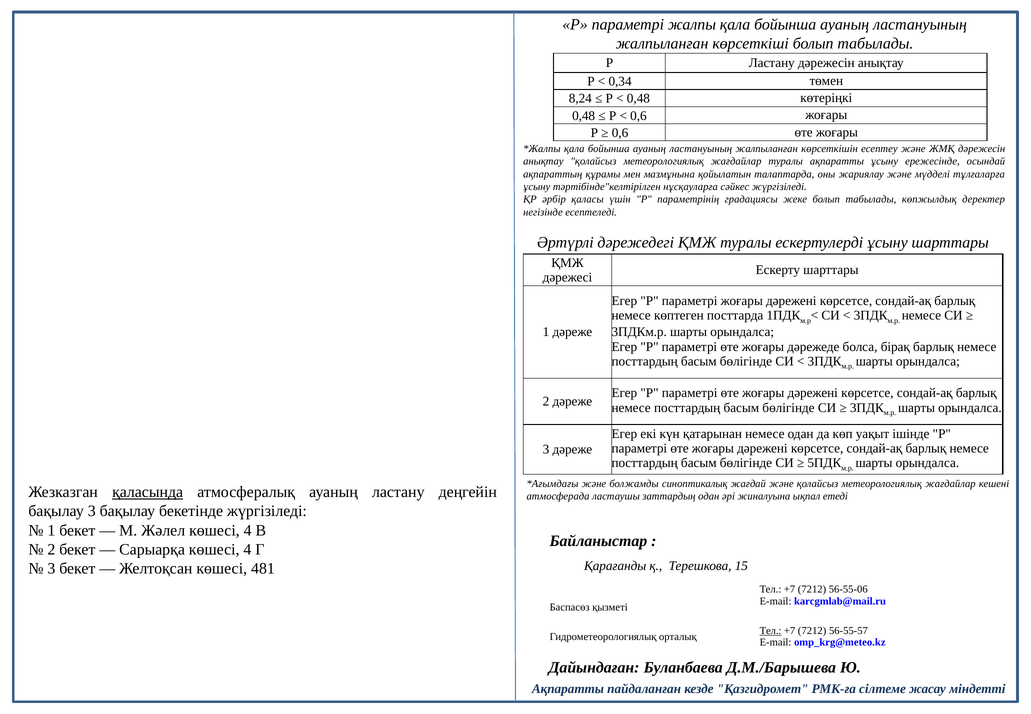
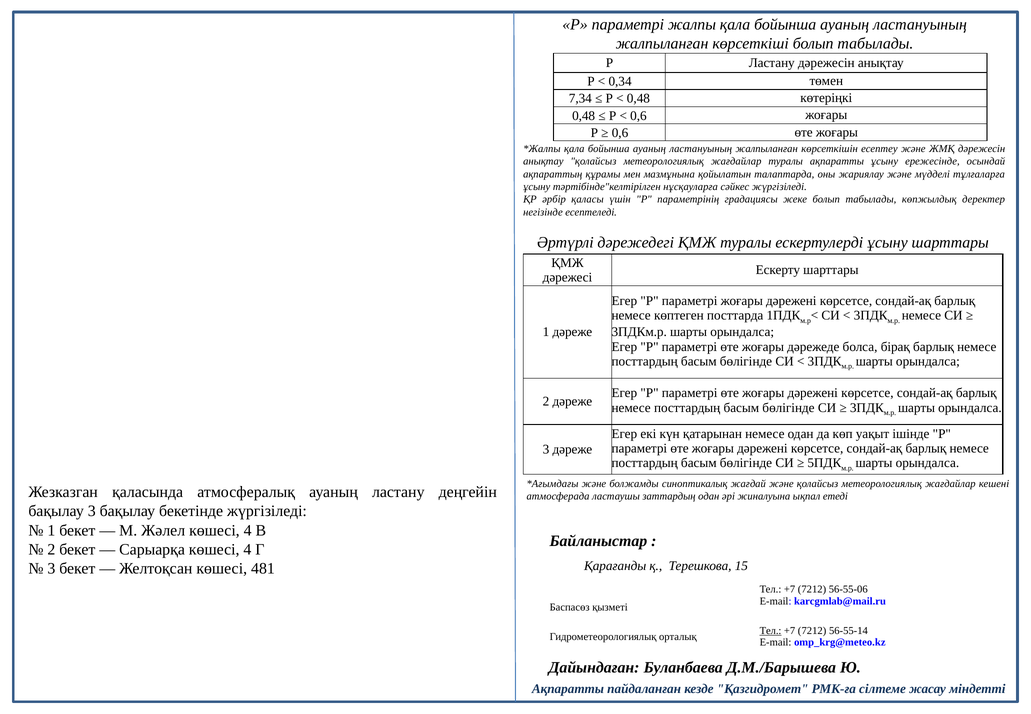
8,24: 8,24 -> 7,34 (580, 99)
қаласында underline: present -> none (148, 492)
56-55-57: 56-55-57 -> 56-55-14 (848, 631)
